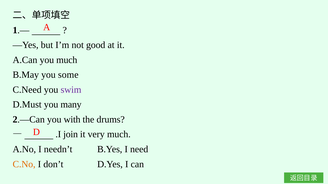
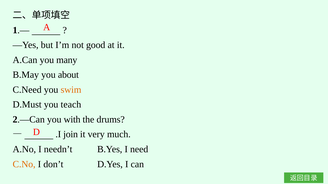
you much: much -> many (67, 60)
some: some -> about (68, 75)
swim colour: purple -> orange (71, 90)
many: many -> teach (71, 105)
